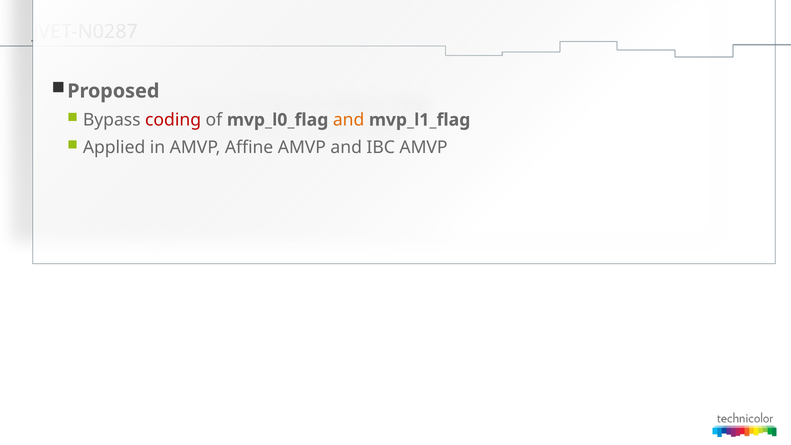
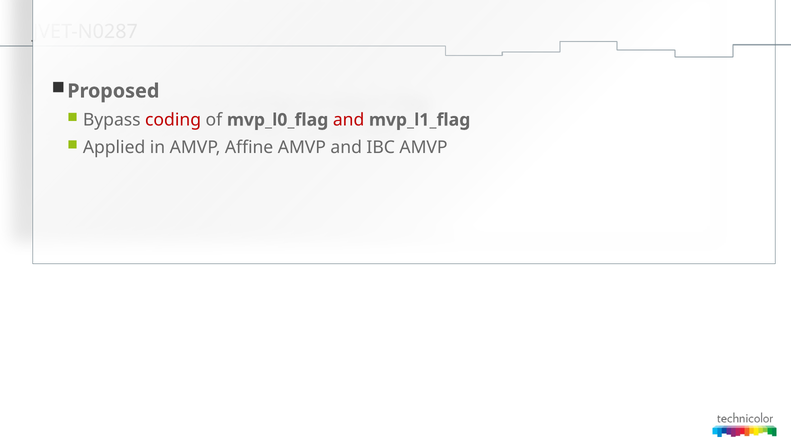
and colour: orange -> red (349, 120)
